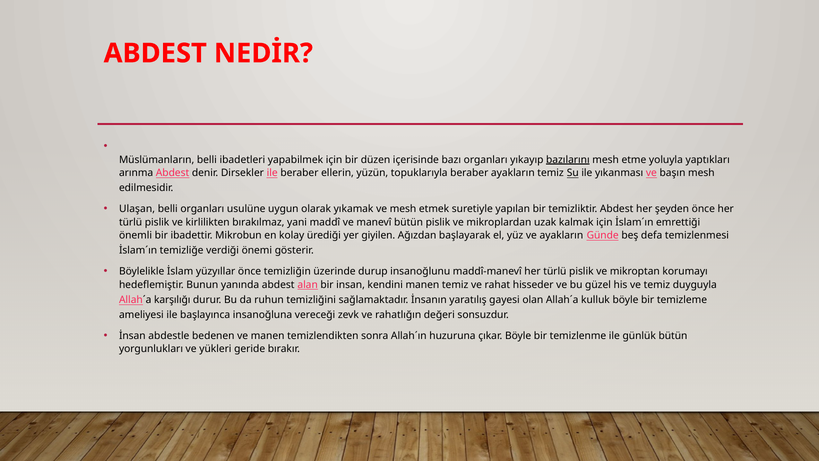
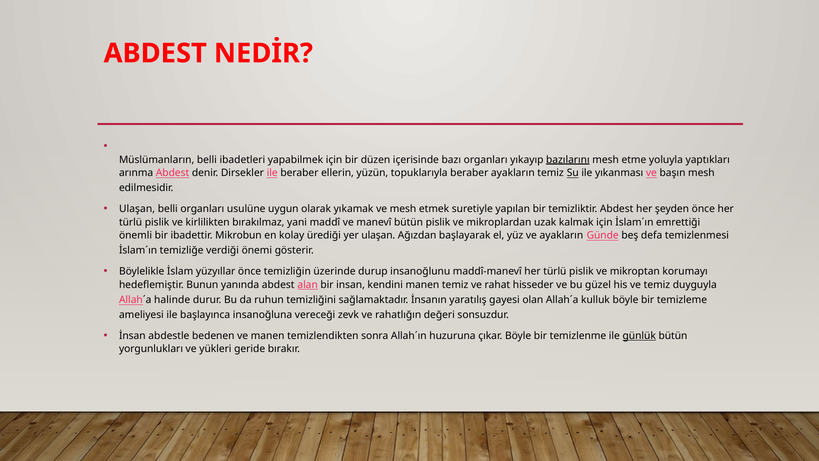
yer giyilen: giyilen -> ulaşan (378, 235)
karşılığı: karşılığı -> halinde (172, 300)
günlük underline: none -> present (639, 335)
